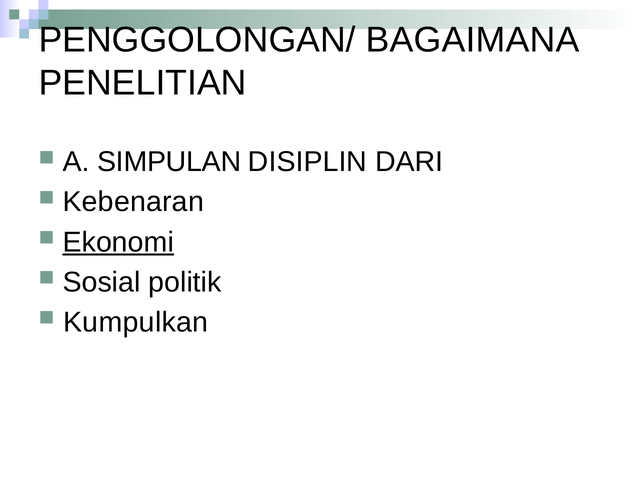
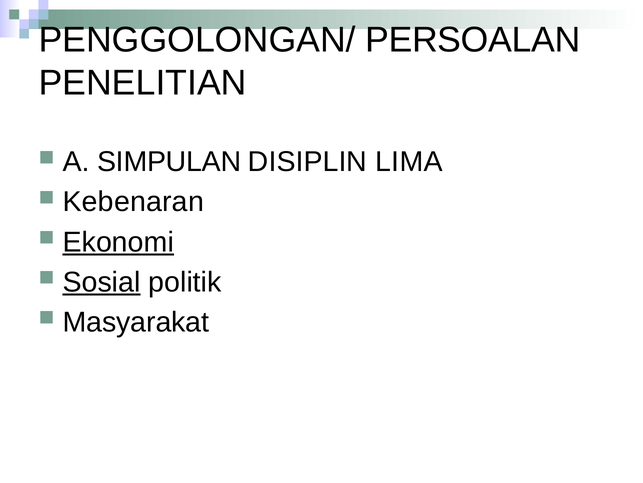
BAGAIMANA: BAGAIMANA -> PERSOALAN (473, 40)
DARI: DARI -> LIMA (409, 162)
Sosial underline: none -> present (102, 282)
Kumpulkan: Kumpulkan -> Masyarakat (136, 322)
